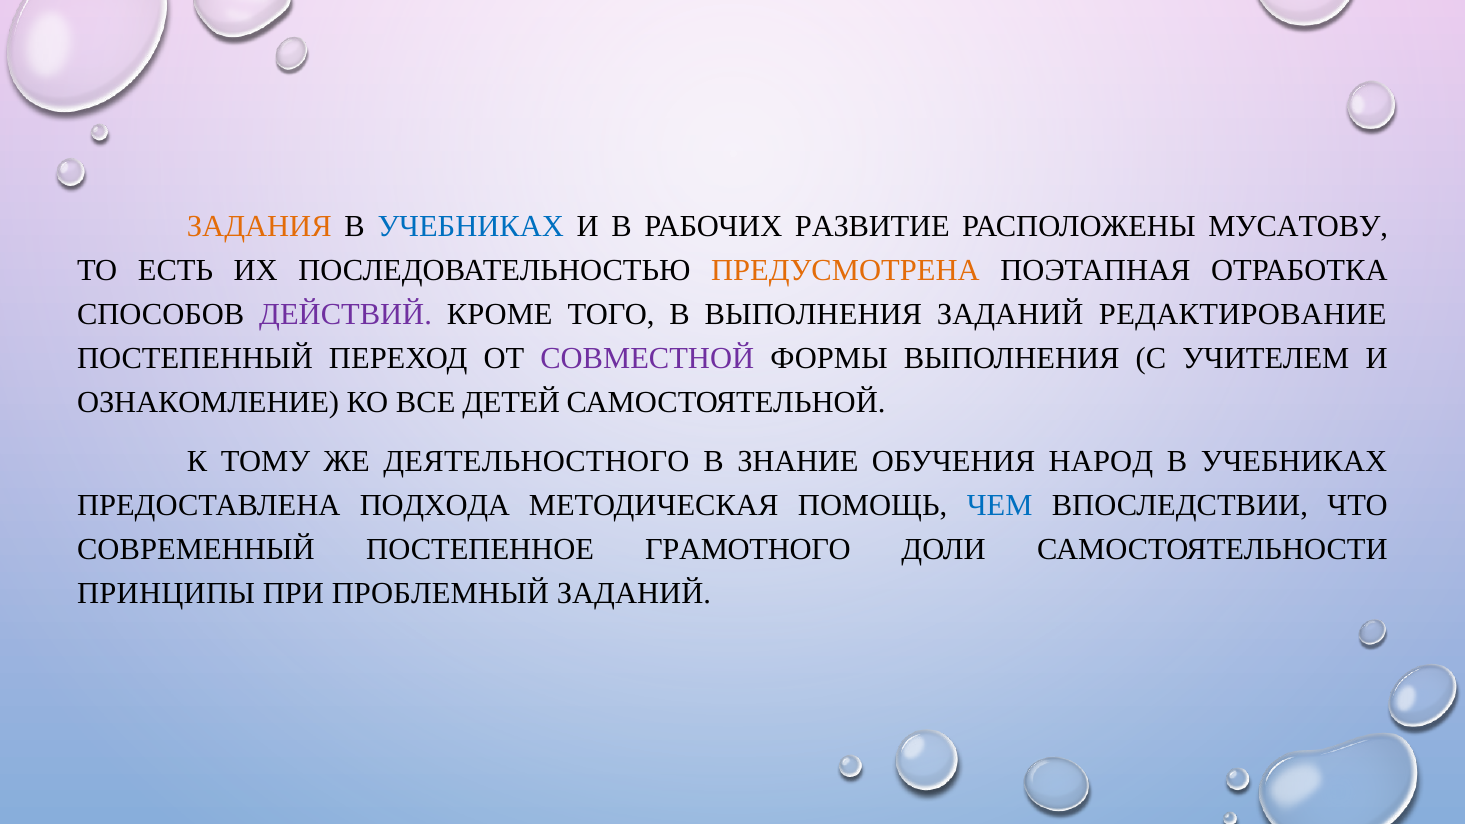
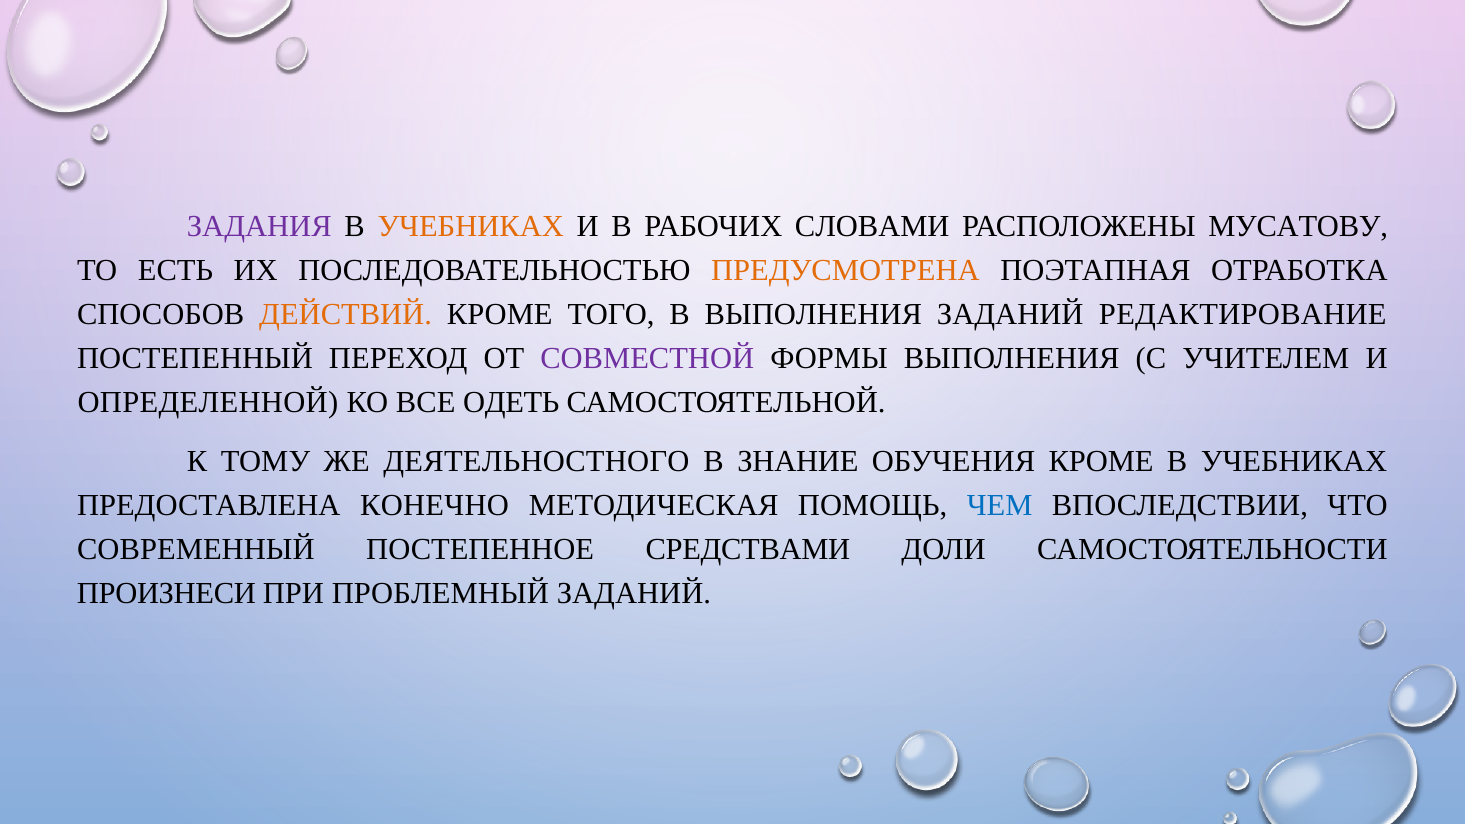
ЗАДАНИЯ colour: orange -> purple (259, 227)
УЧЕБНИКАХ colour: blue -> orange (471, 227)
РАЗВИТИЕ: РАЗВИТИЕ -> СЛОВАМИ (872, 227)
ДЕЙСТВИЙ colour: purple -> orange (346, 315)
ОЗНАКОМЛЕНИЕ: ОЗНАКОМЛЕНИЕ -> ОПРЕДЕЛЕННОЙ (208, 403)
ДЕТЕЙ: ДЕТЕЙ -> ОДЕТЬ (511, 403)
ОБУЧЕНИЯ НАРОД: НАРОД -> КРОМЕ (1101, 462)
ПОДХОДА: ПОДХОДА -> КОНЕЧНО (435, 506)
ГРАМОТНОГО: ГРАМОТНОГО -> СРЕДСТВАМИ (748, 550)
ПРИНЦИПЫ: ПРИНЦИПЫ -> ПРОИЗНЕСИ (166, 594)
